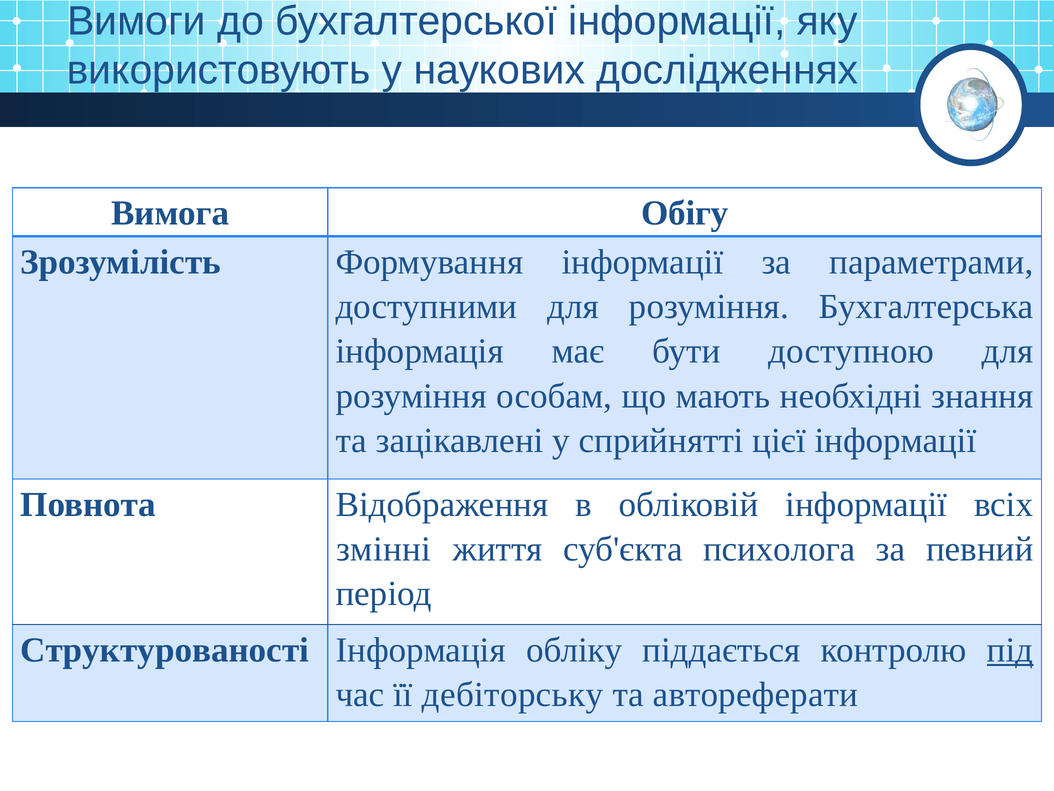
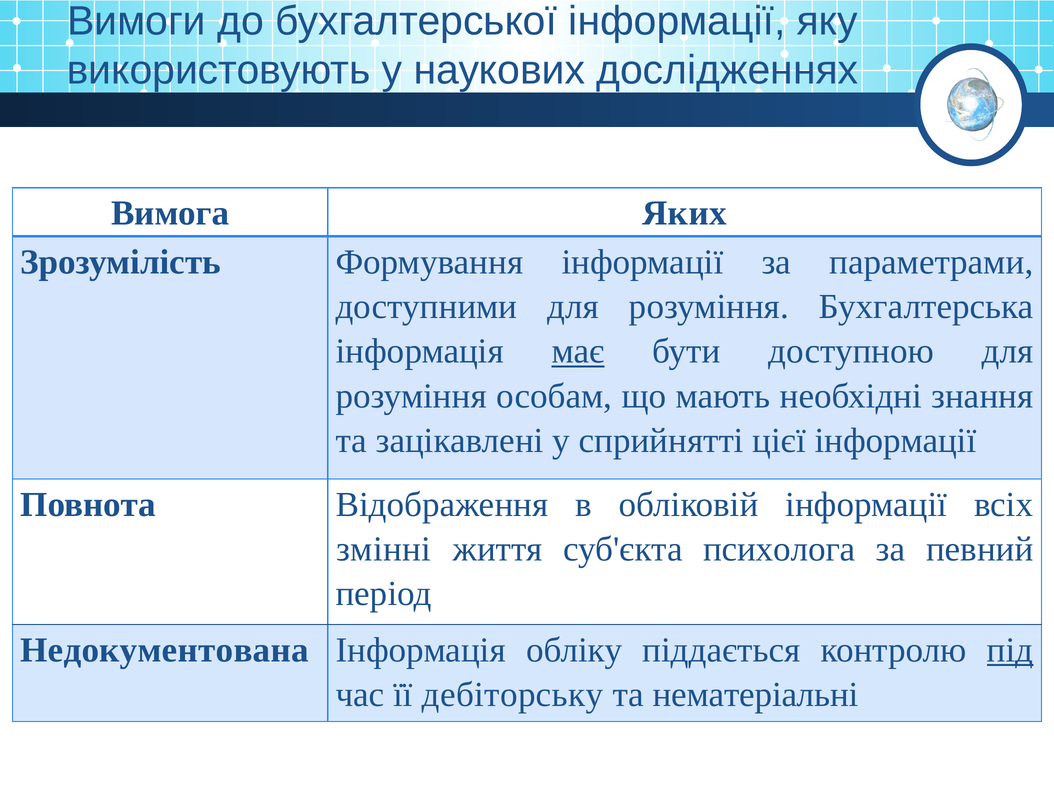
Обігу: Обігу -> Яких (684, 213)
має underline: none -> present (578, 351)
Структурованості: Структурованості -> Недокументована (165, 650)
автореферати: автореферати -> нематеріальні (756, 694)
